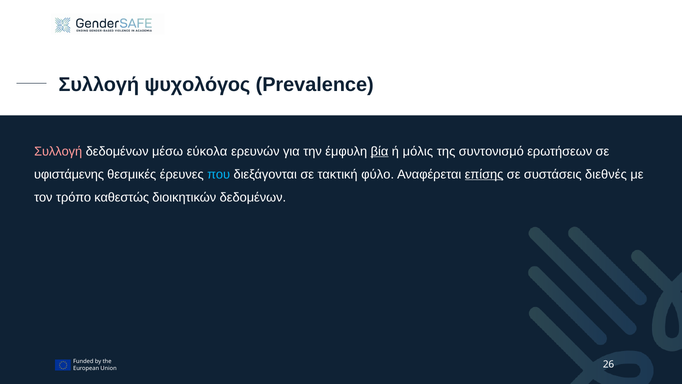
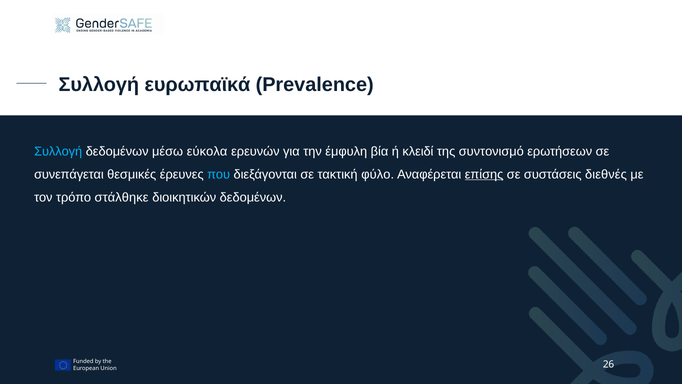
ψυχολόγος: ψυχολόγος -> ευρωπαϊκά (197, 85)
Συλλογή colour: pink -> light blue (58, 151)
βία underline: present -> none (380, 151)
μόλις: μόλις -> κλειδί (418, 151)
υφιστάμενης: υφιστάμενης -> συνεπάγεται (69, 174)
καθεστώς: καθεστώς -> στάλθηκε (122, 197)
